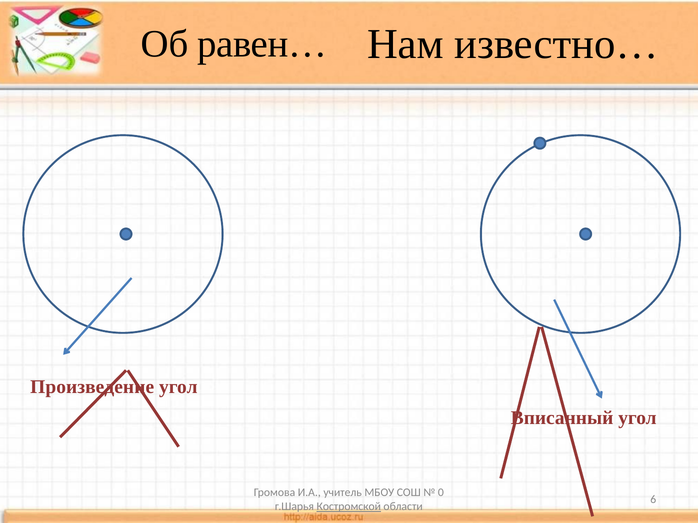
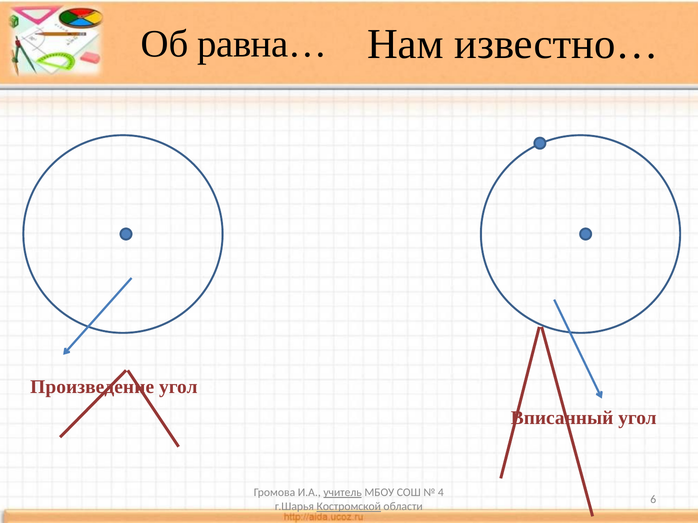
равен…: равен… -> равна… (262, 44)
учитель underline: none -> present (343, 493)
0: 0 -> 4 (441, 493)
